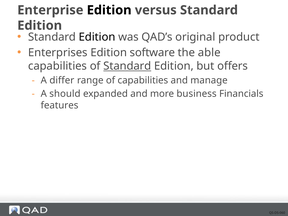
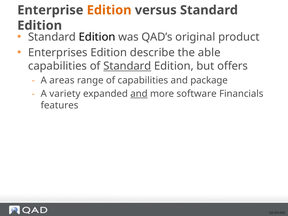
Edition colour: black -> orange (109, 10)
software: software -> describe (152, 53)
differ: differ -> areas (62, 80)
manage: manage -> package (209, 80)
should: should -> variety (65, 94)
and underline: none -> present (139, 94)
business: business -> software (197, 94)
